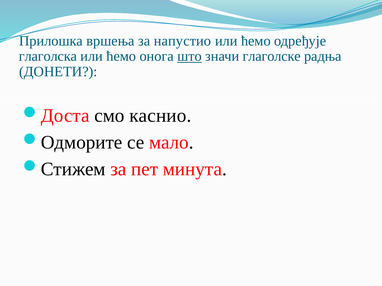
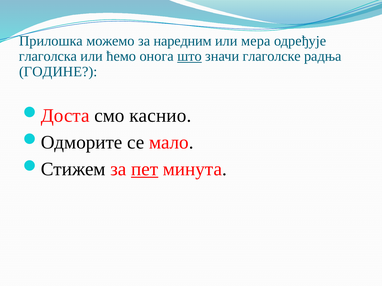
вршења: вршења -> можемо (110, 41)
напустио: напустио -> наредним (183, 41)
ћемо: ћемо -> мера (256, 41)
ДОНЕТИ: ДОНЕТИ -> ГОДИНЕ (58, 72)
пет underline: none -> present (145, 169)
